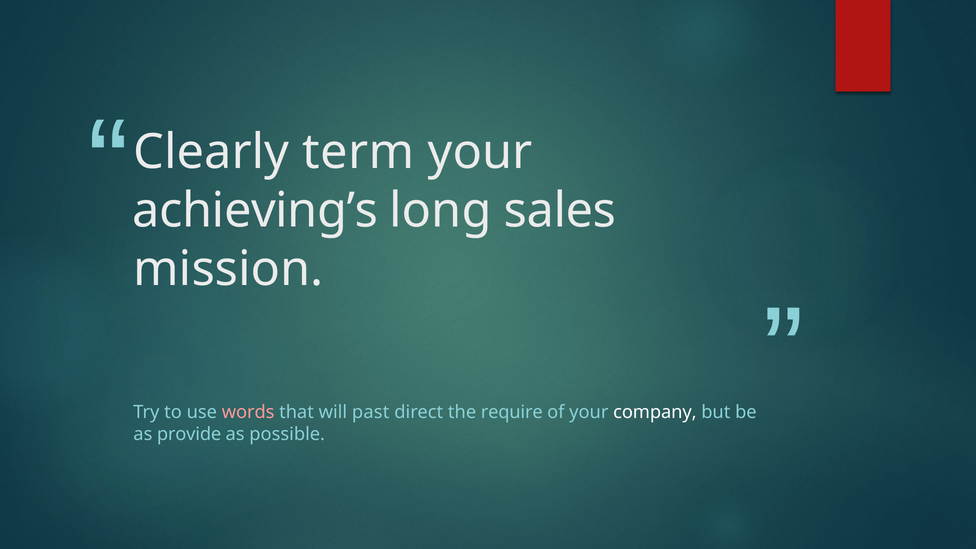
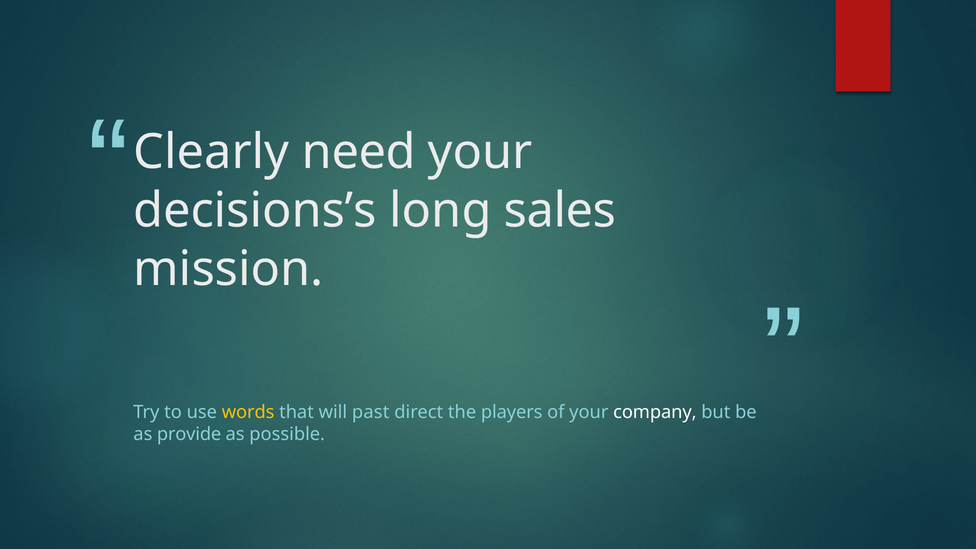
term: term -> need (359, 152)
achieving’s: achieving’s -> decisions’s (255, 211)
words colour: pink -> yellow (248, 412)
require: require -> players (512, 412)
